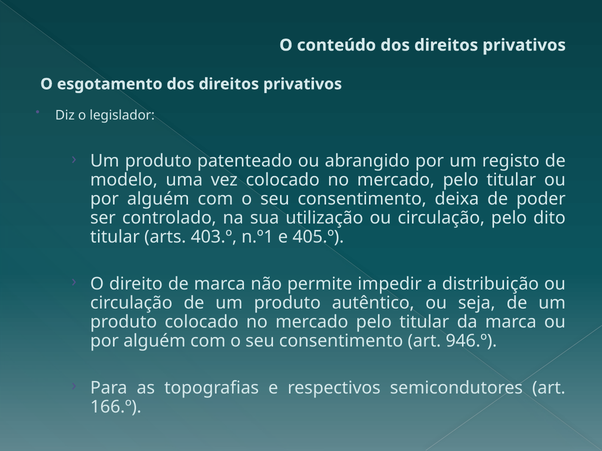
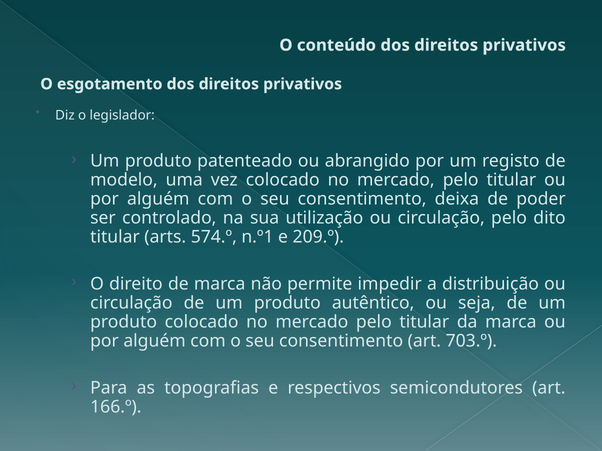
403.º: 403.º -> 574.º (214, 237)
405.º: 405.º -> 209.º (318, 237)
946.º: 946.º -> 703.º (471, 341)
